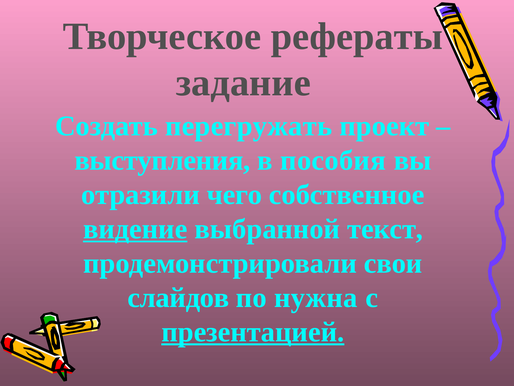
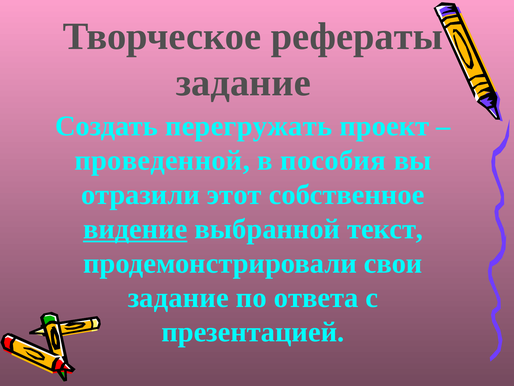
выступления: выступления -> проведенной (162, 160)
чего: чего -> этот (234, 195)
слайдов: слайдов -> задание (178, 297)
нужна: нужна -> ответа (316, 297)
презентацией underline: present -> none (253, 332)
